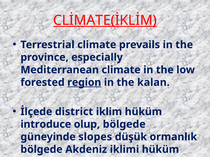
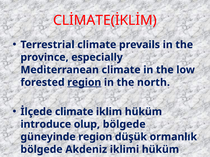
CLİMATE(İKLİM underline: present -> none (105, 20)
kalan: kalan -> north (153, 83)
İlçede district: district -> climate (74, 112)
güneyinde slopes: slopes -> region (95, 137)
